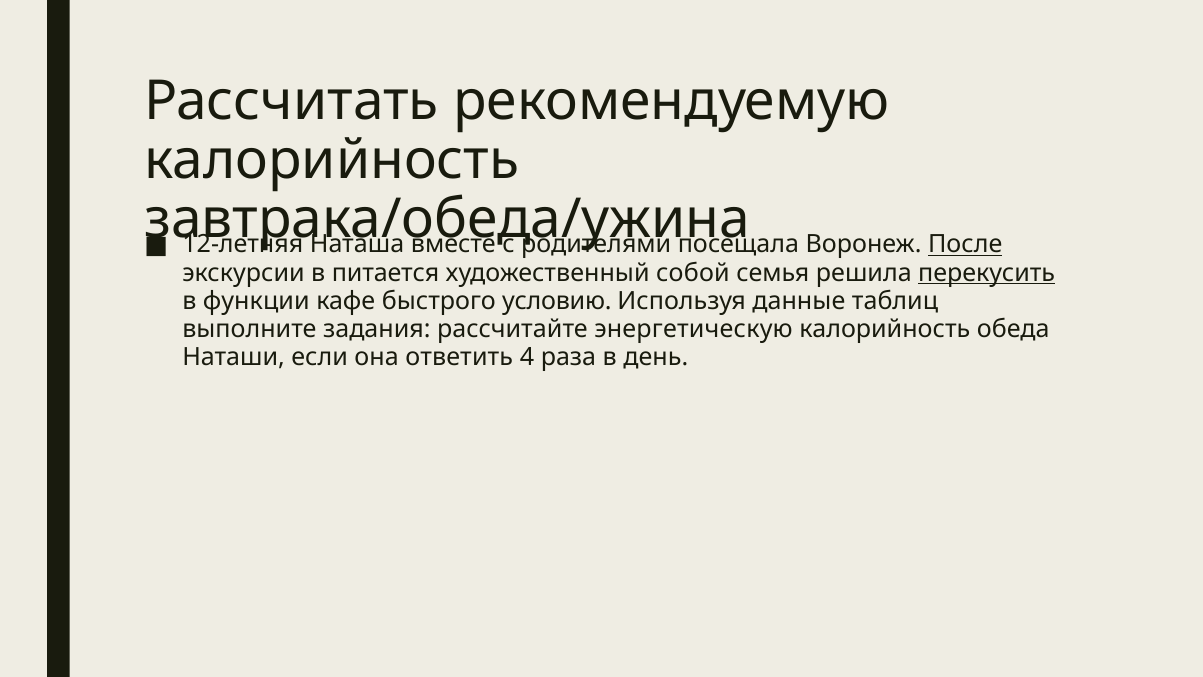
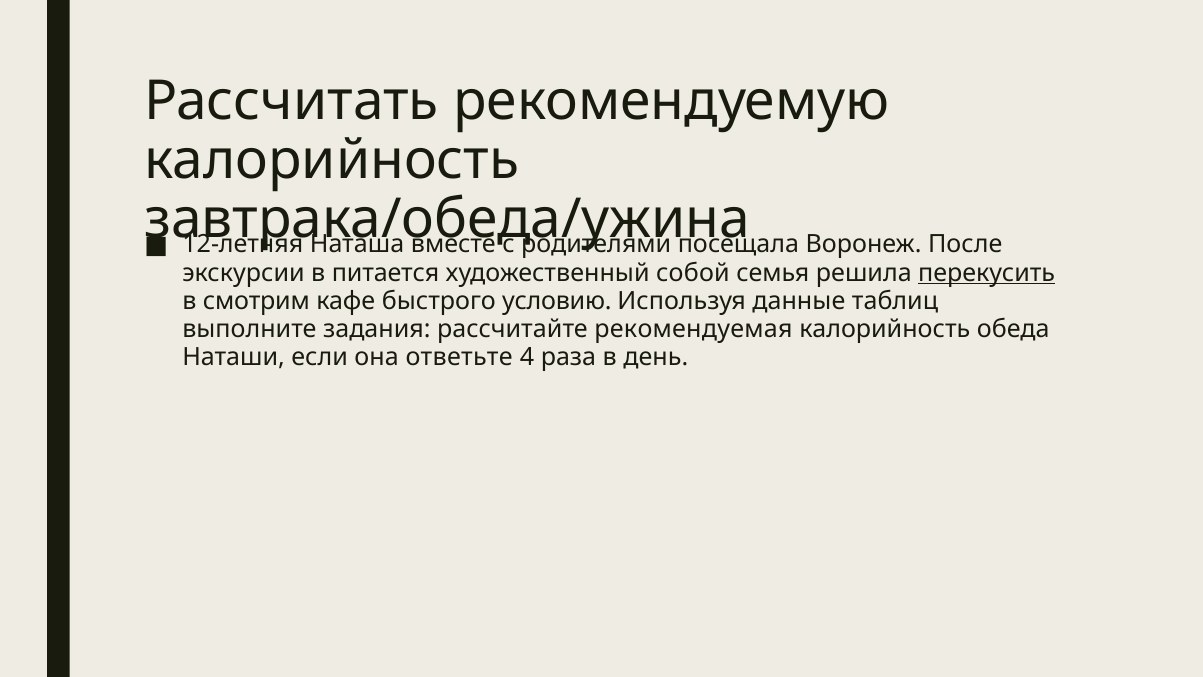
После underline: present -> none (965, 244)
функции: функции -> смотрим (256, 301)
энергетическую: энергетическую -> рекомендуемая (693, 329)
ответить: ответить -> ответьте (459, 358)
